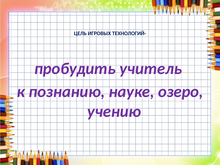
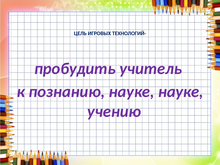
науке озеро: озеро -> науке (181, 92)
